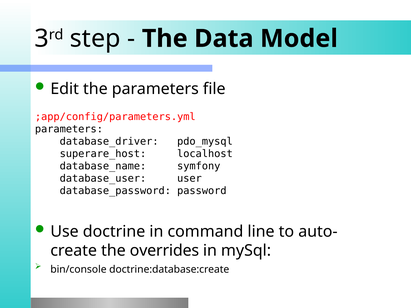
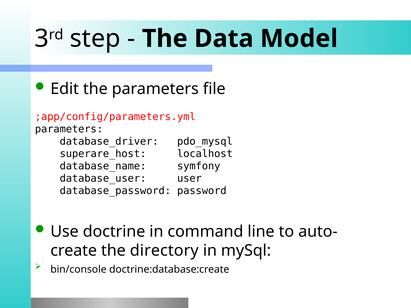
overrides: overrides -> directory (164, 251)
